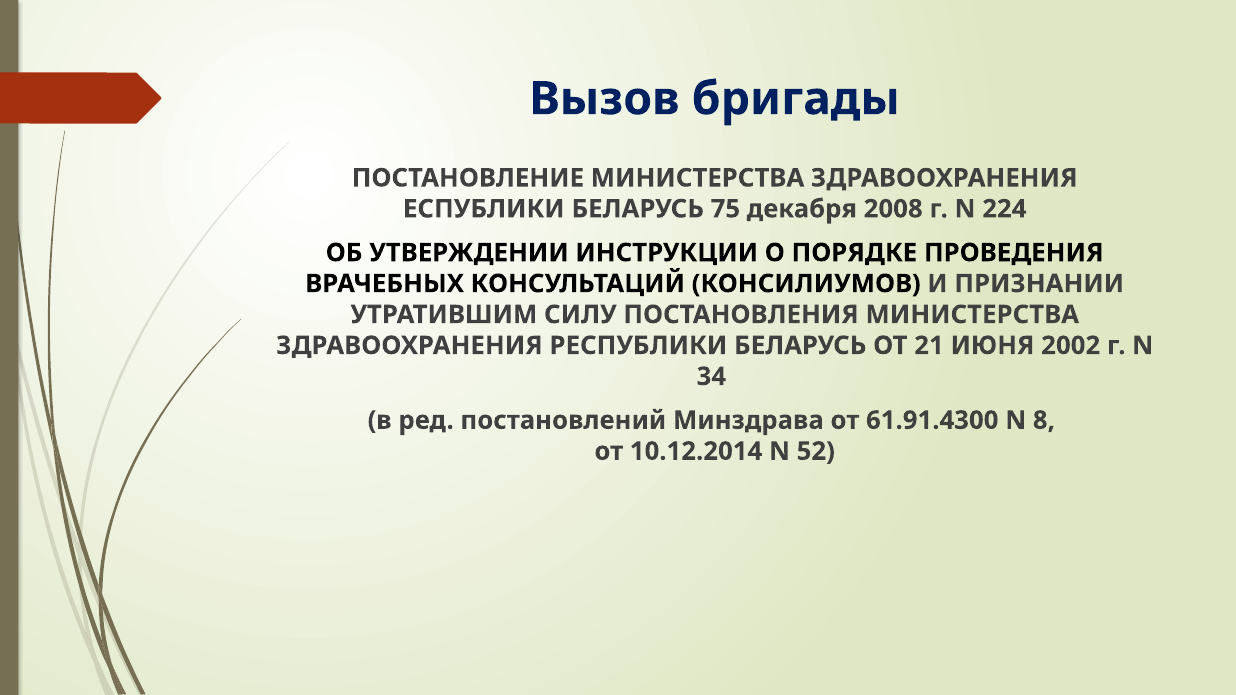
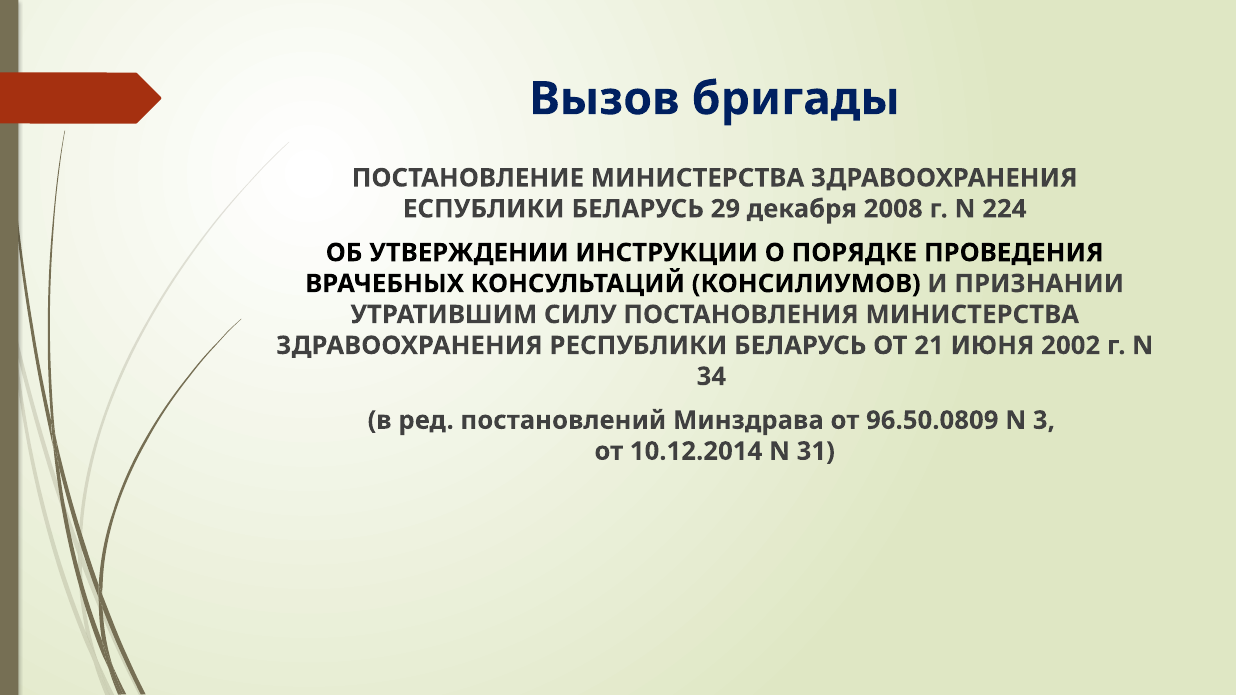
75: 75 -> 29 (725, 209)
61.91.4300: 61.91.4300 -> 96.50.0809 (932, 420)
8: 8 -> 3 (1044, 420)
52: 52 -> 31 (816, 451)
